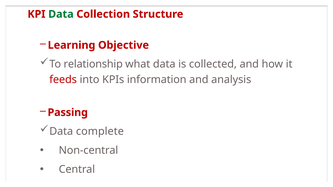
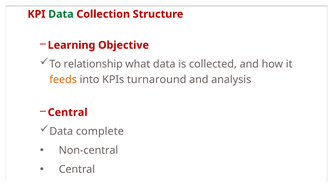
feeds colour: red -> orange (63, 80)
information: information -> turnaround (157, 80)
Passing: Passing -> Central (68, 113)
